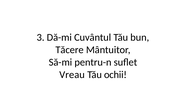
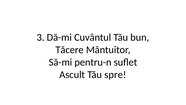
Vreau: Vreau -> Ascult (72, 74)
ochii: ochii -> spre (115, 74)
